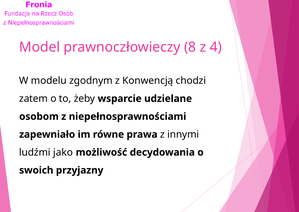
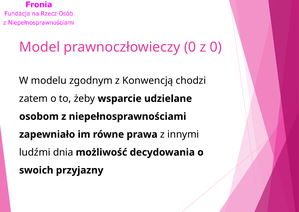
prawnoczłowieczy 8: 8 -> 0 (190, 47)
z 4: 4 -> 0 (216, 47)
jako: jako -> dnia (63, 152)
